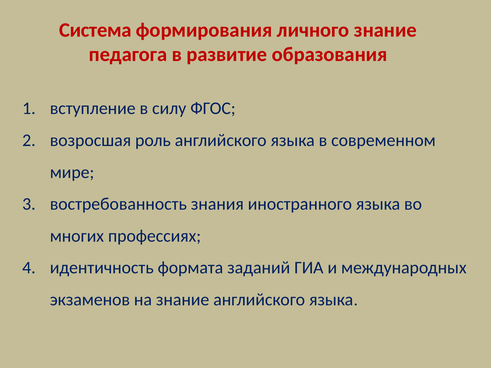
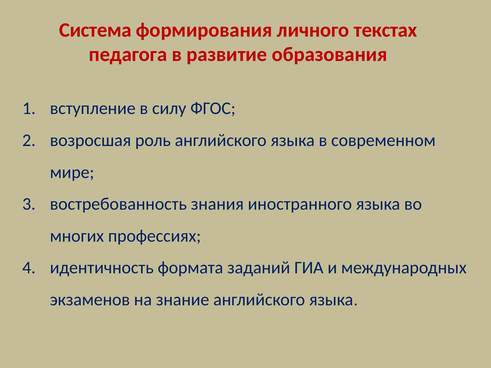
личного знание: знание -> текстах (386, 30)
